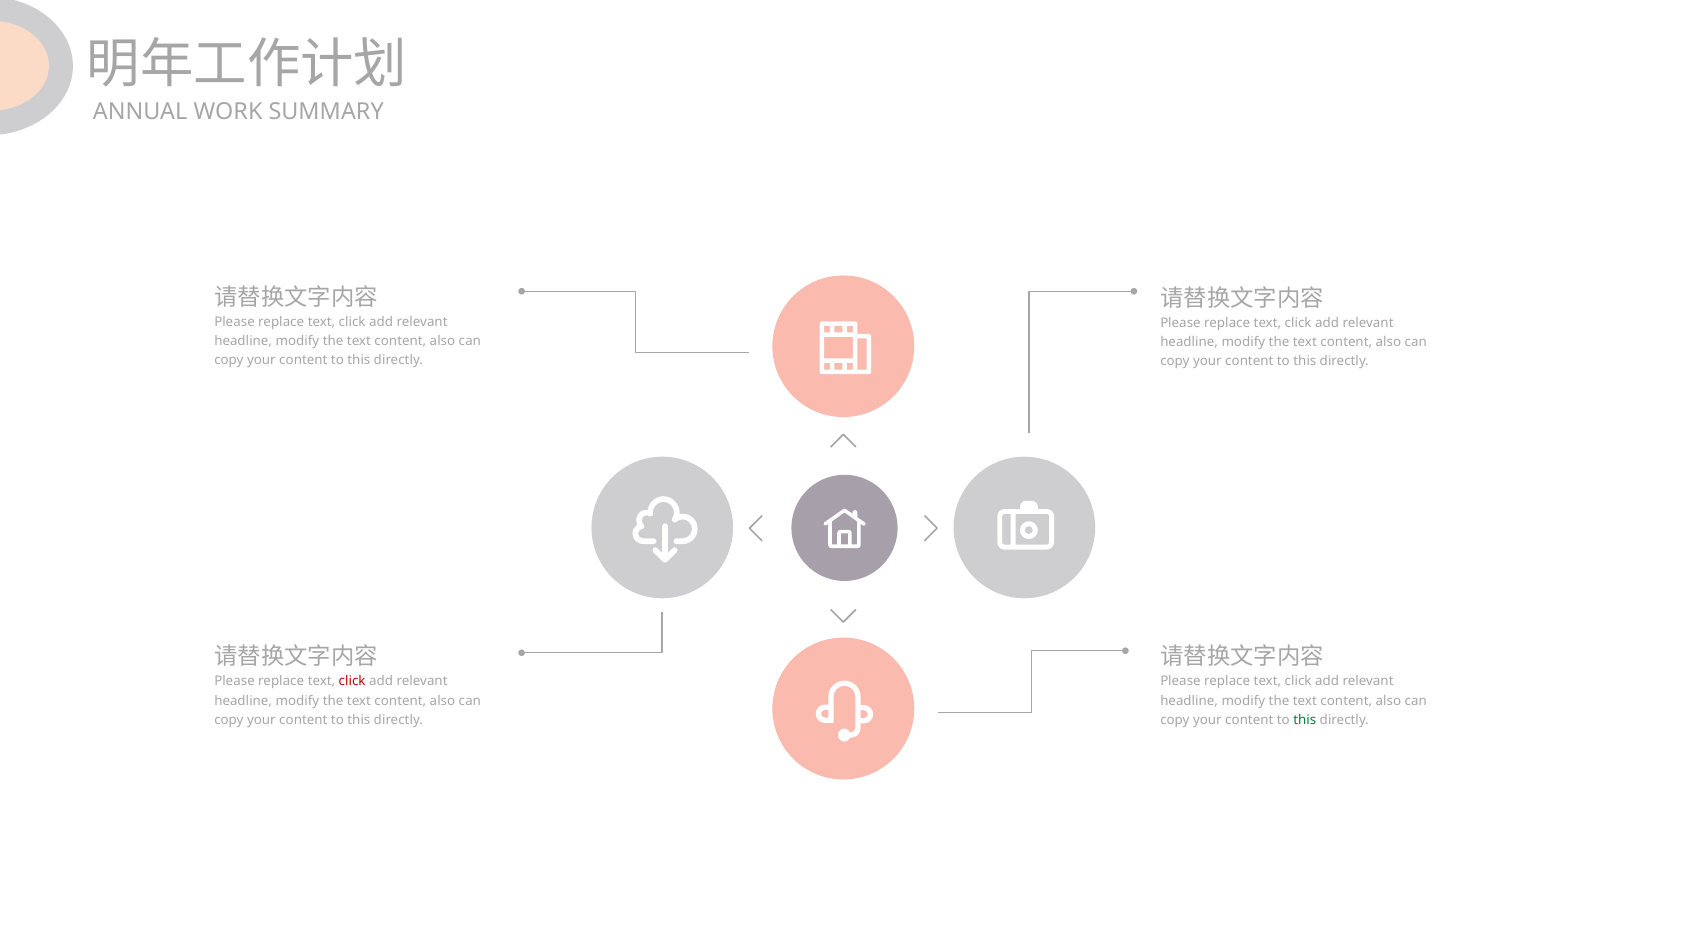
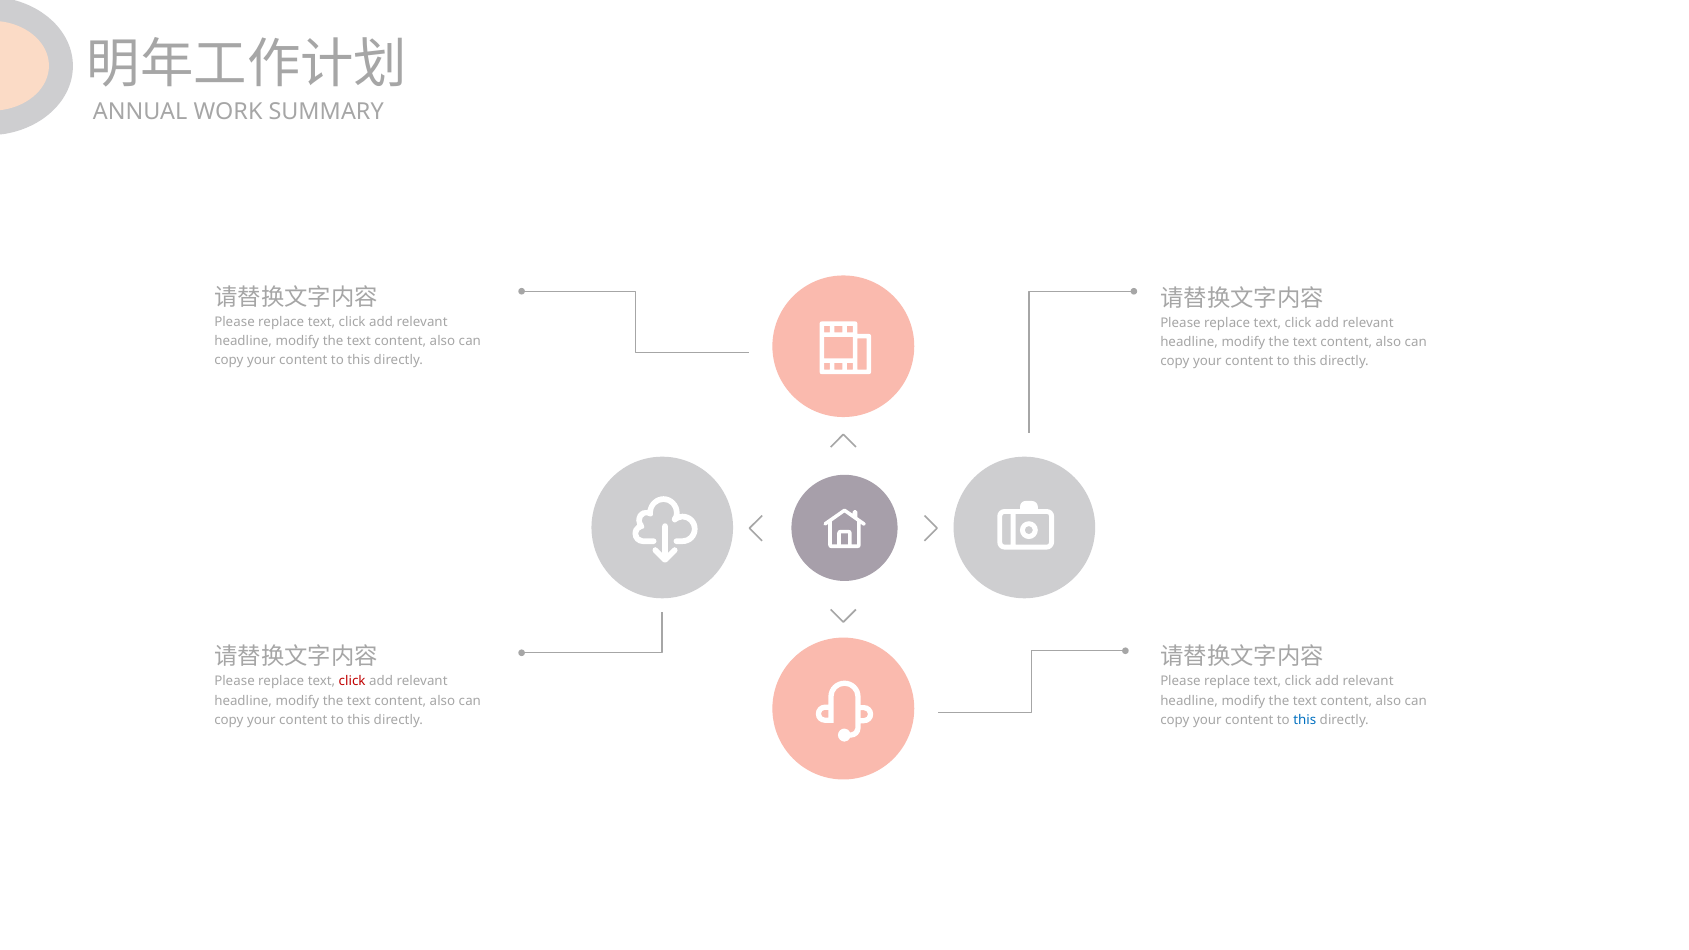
this colour: green -> blue (1305, 720)
